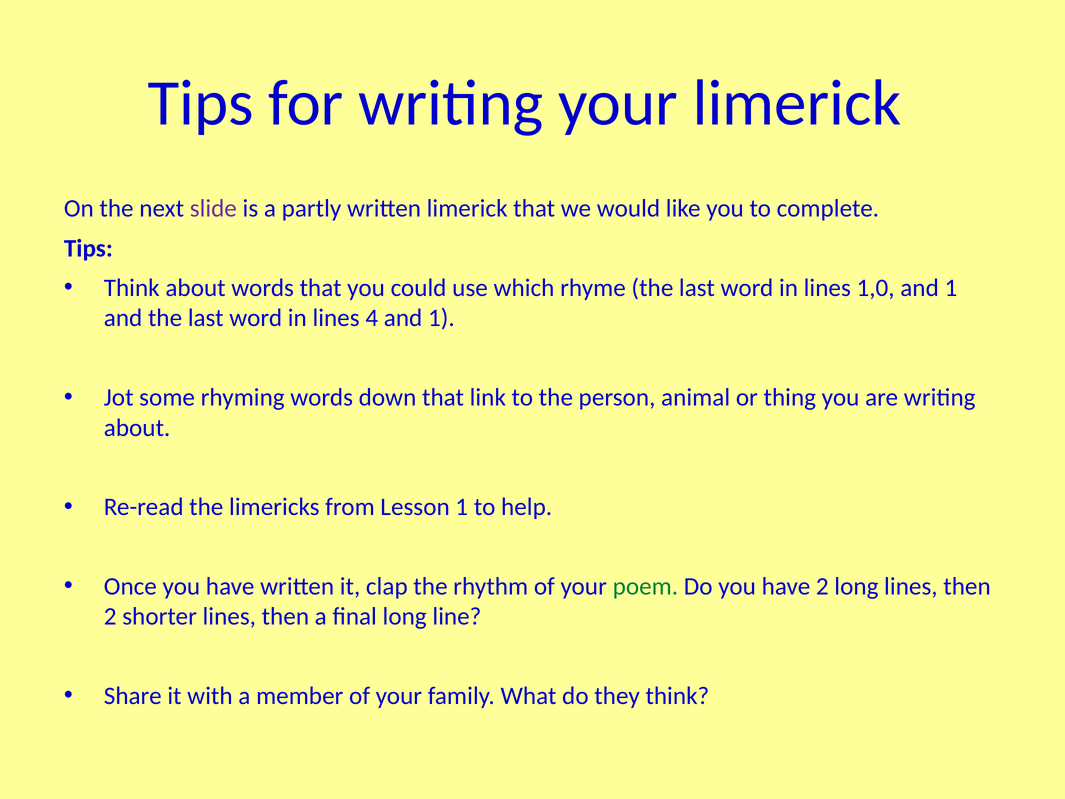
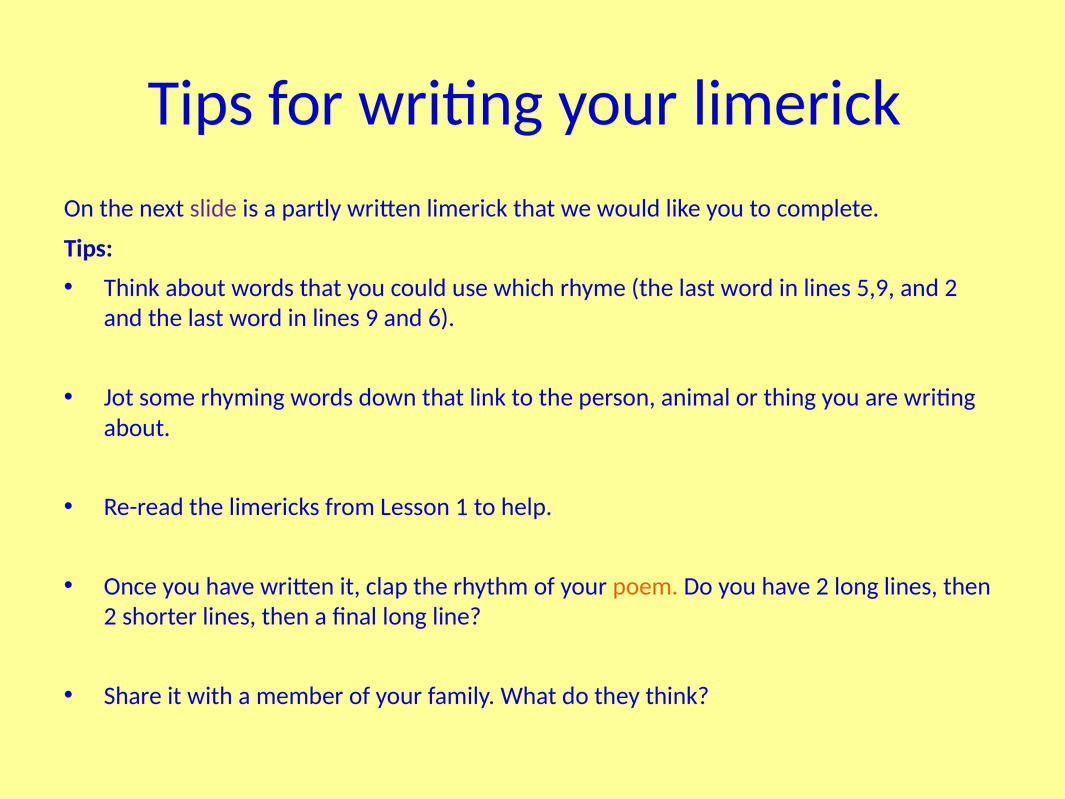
1,0: 1,0 -> 5,9 (876, 288)
1: 1 -> 2 (951, 288)
4: 4 -> 9 (372, 318)
1: 1 -> 6 (441, 318)
poem colour: green -> orange (645, 586)
